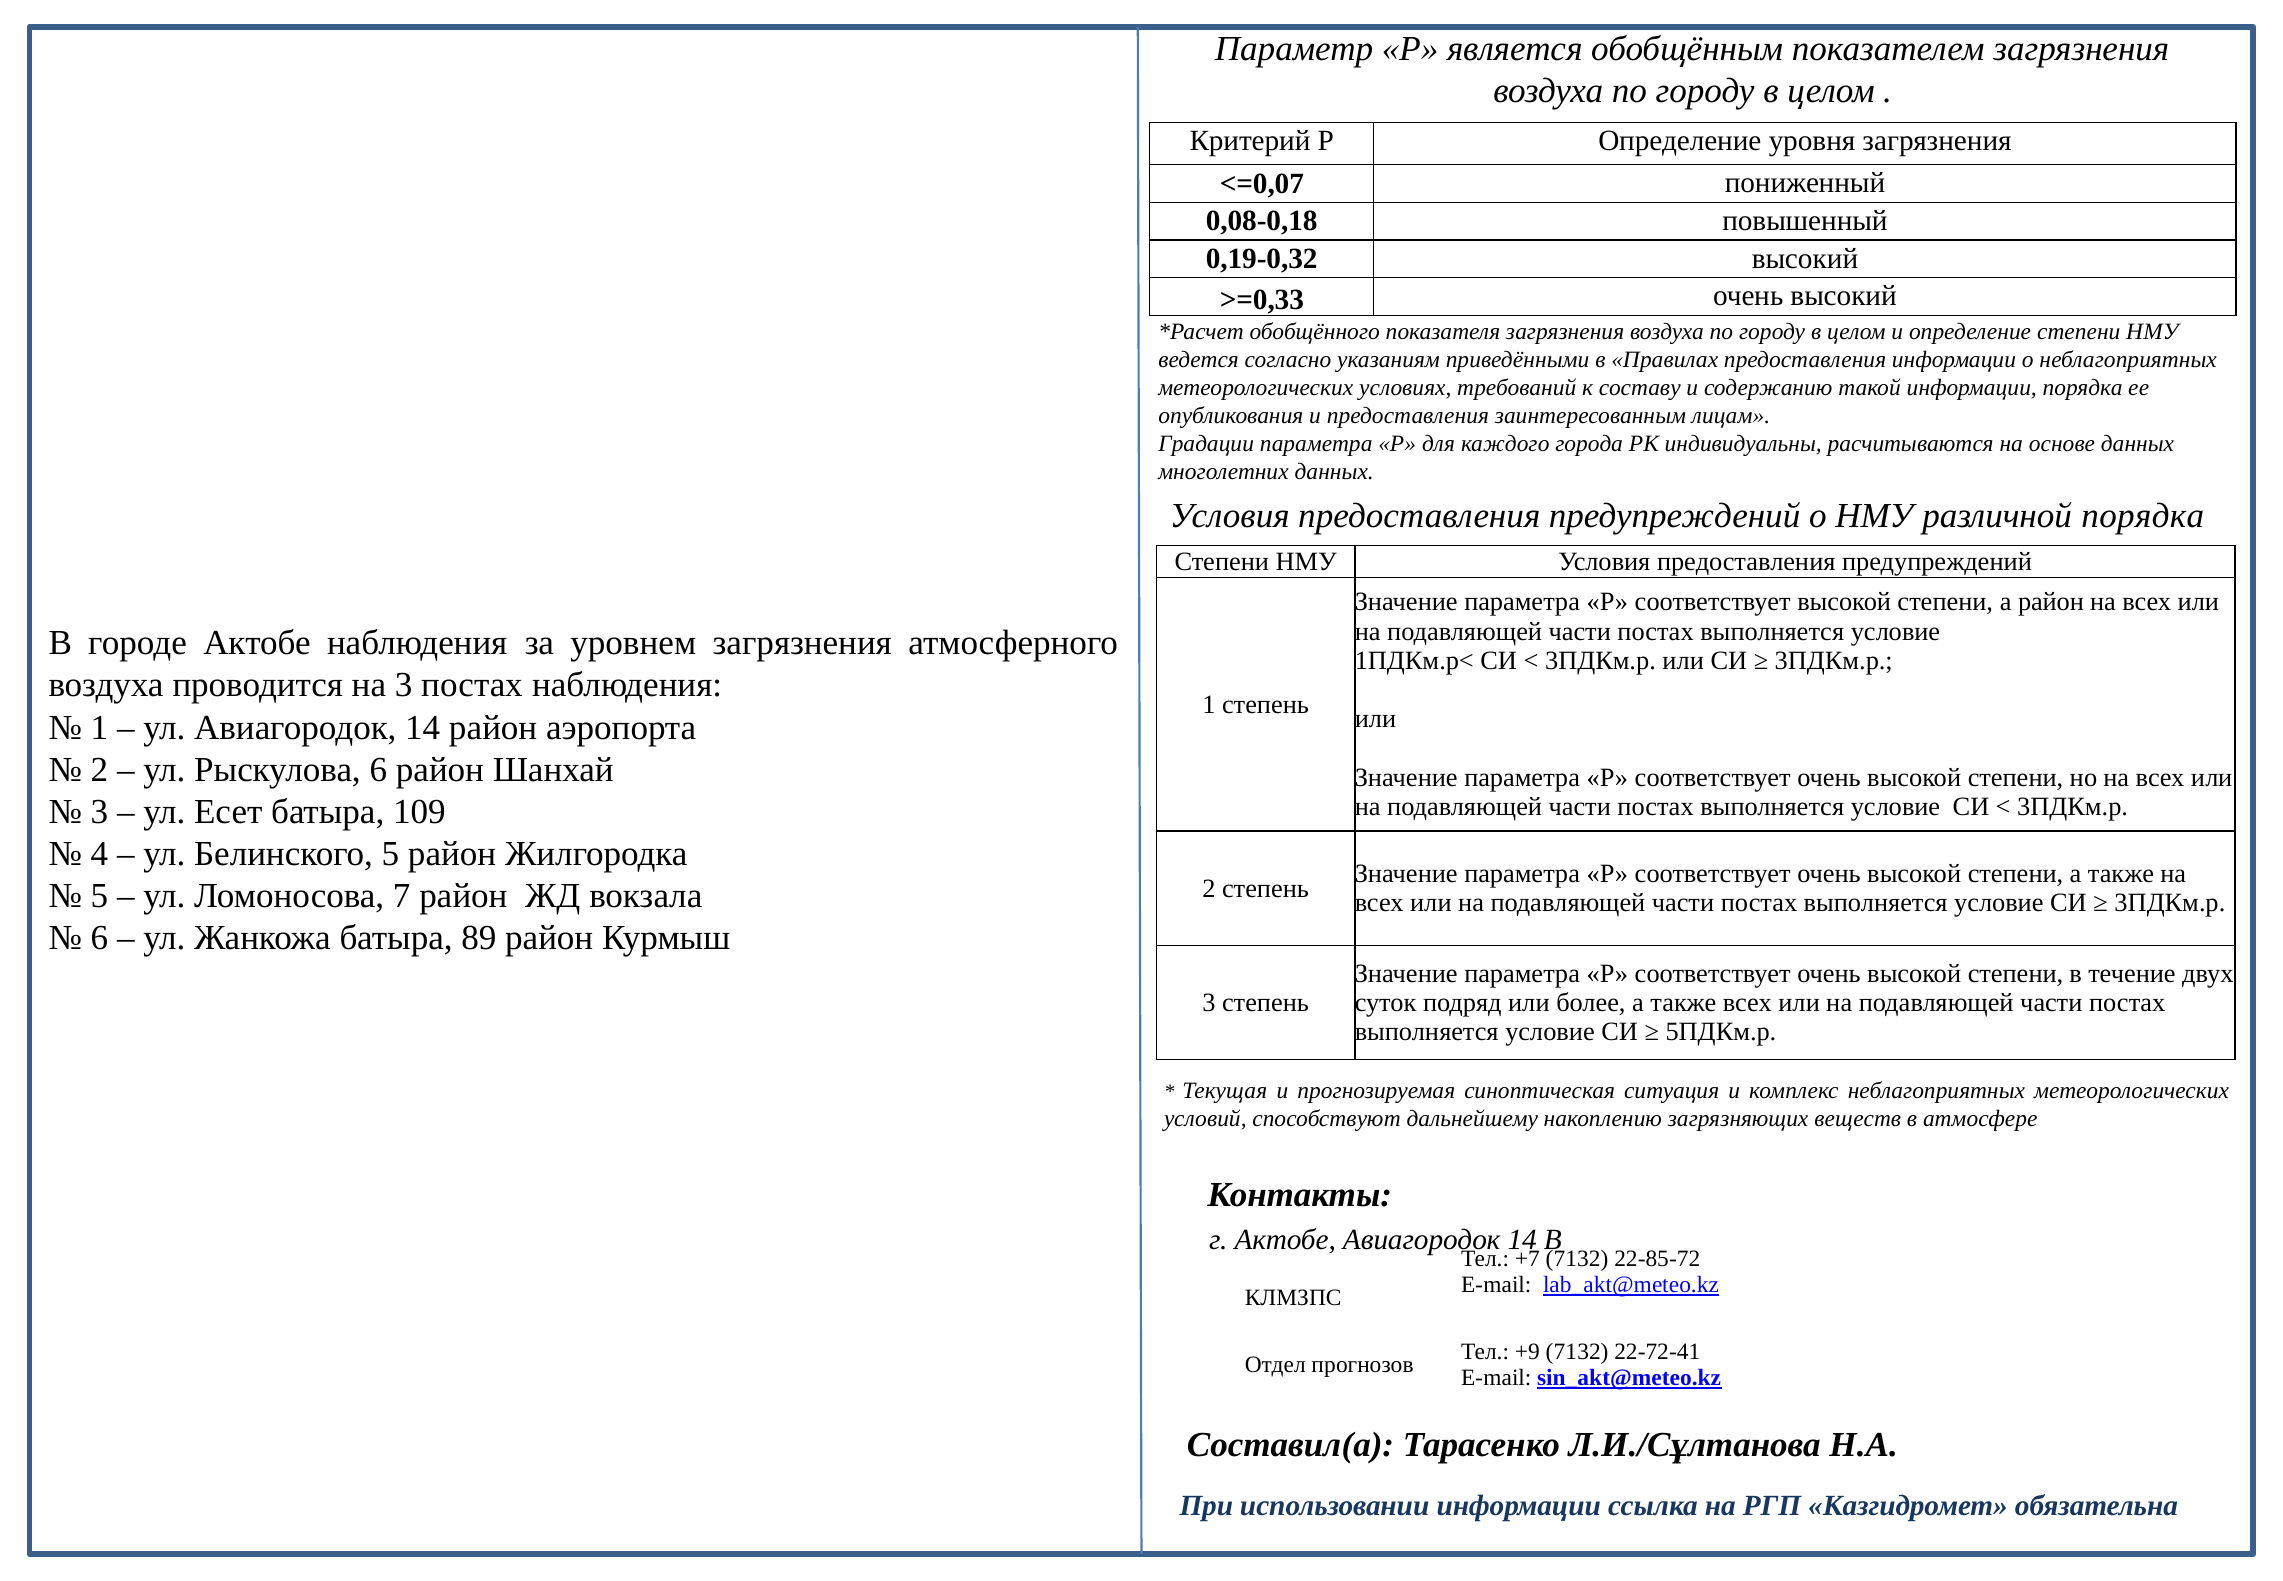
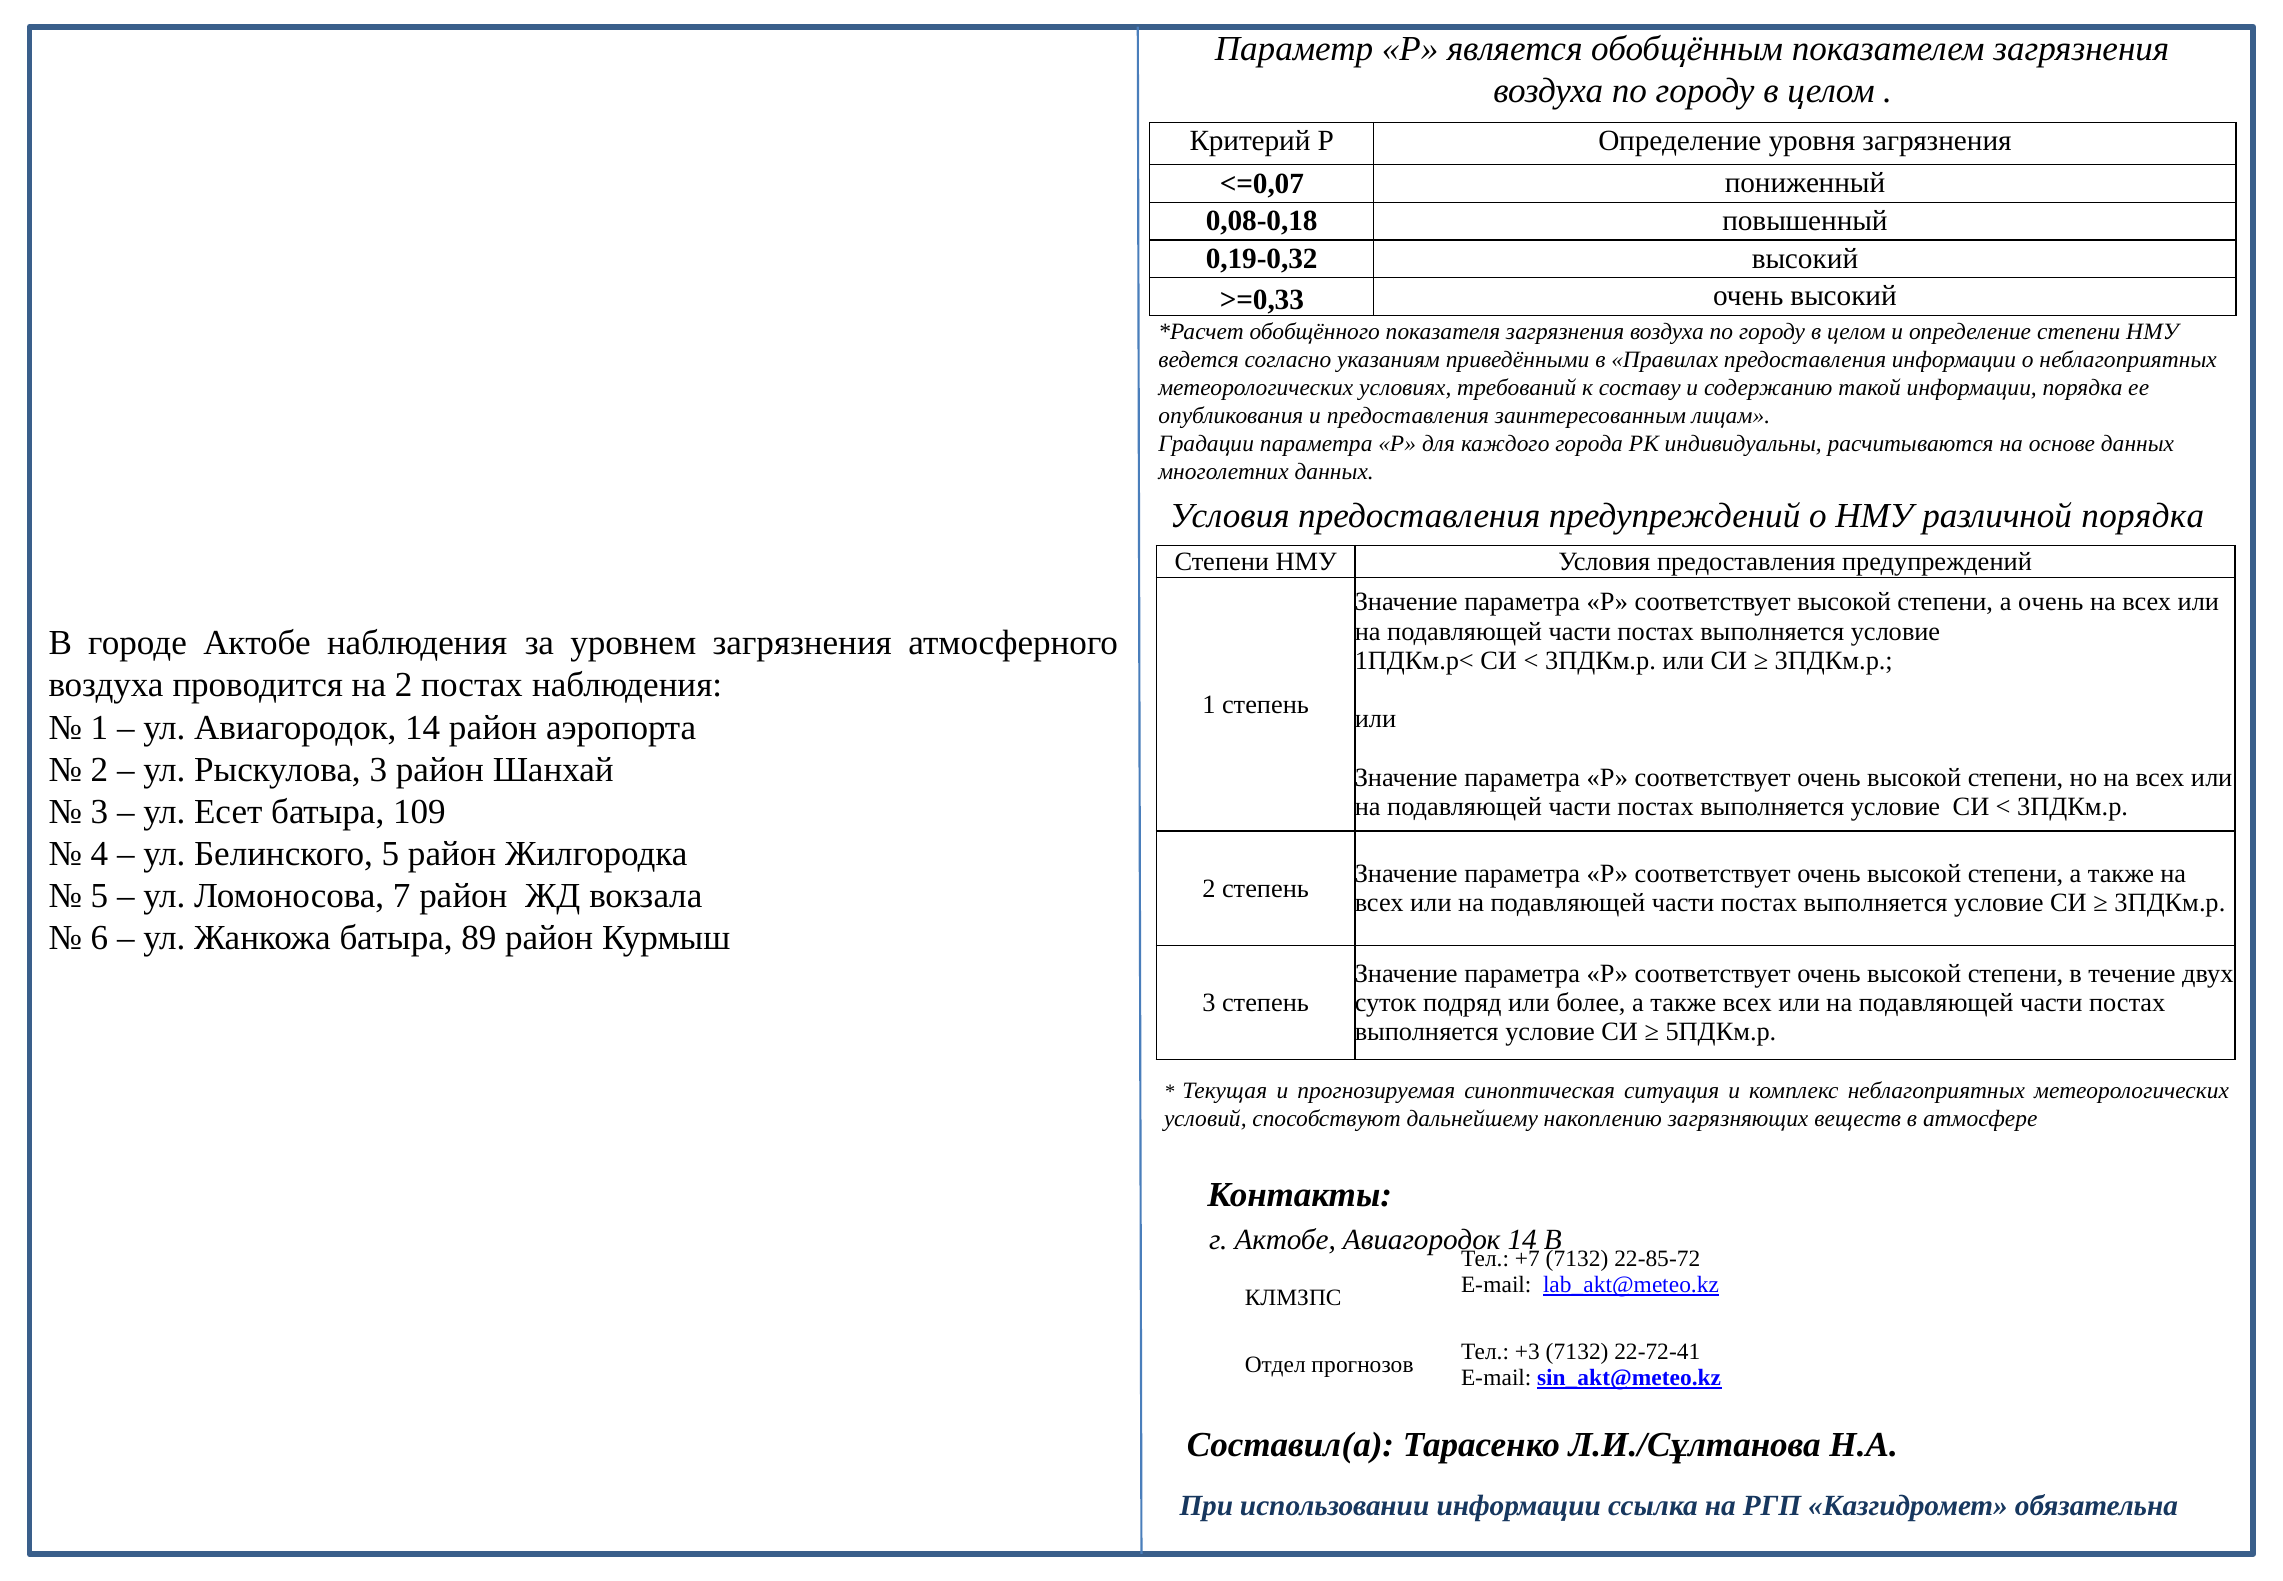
а район: район -> очень (2051, 602)
на 3: 3 -> 2 (404, 685)
Рыскулова 6: 6 -> 3 (378, 769)
+9: +9 -> +3 (1527, 1351)
